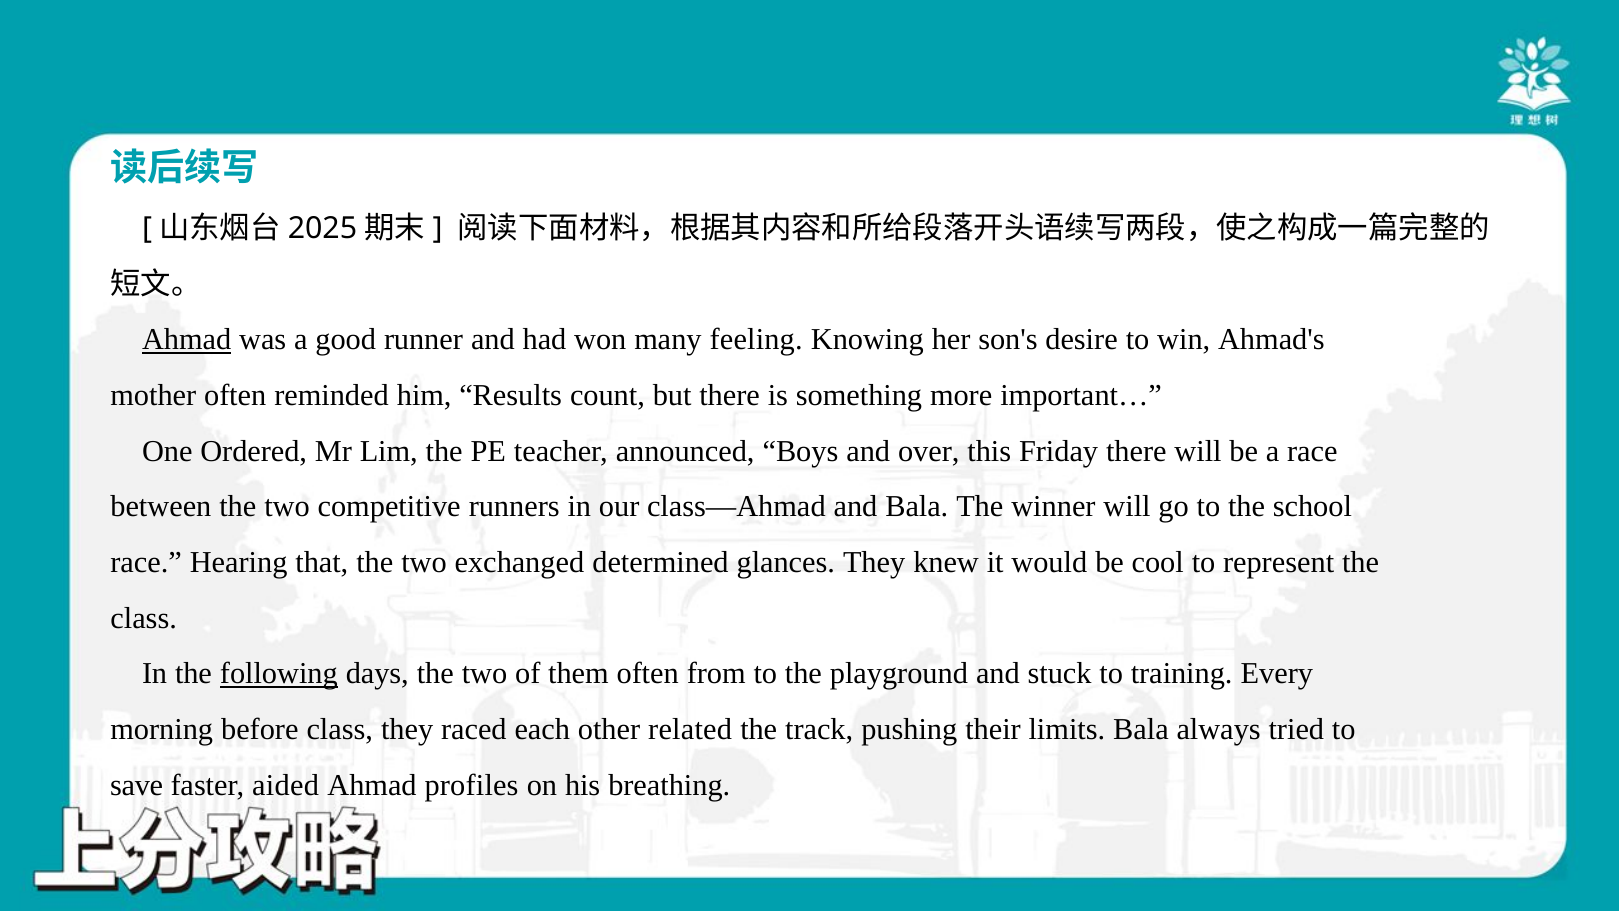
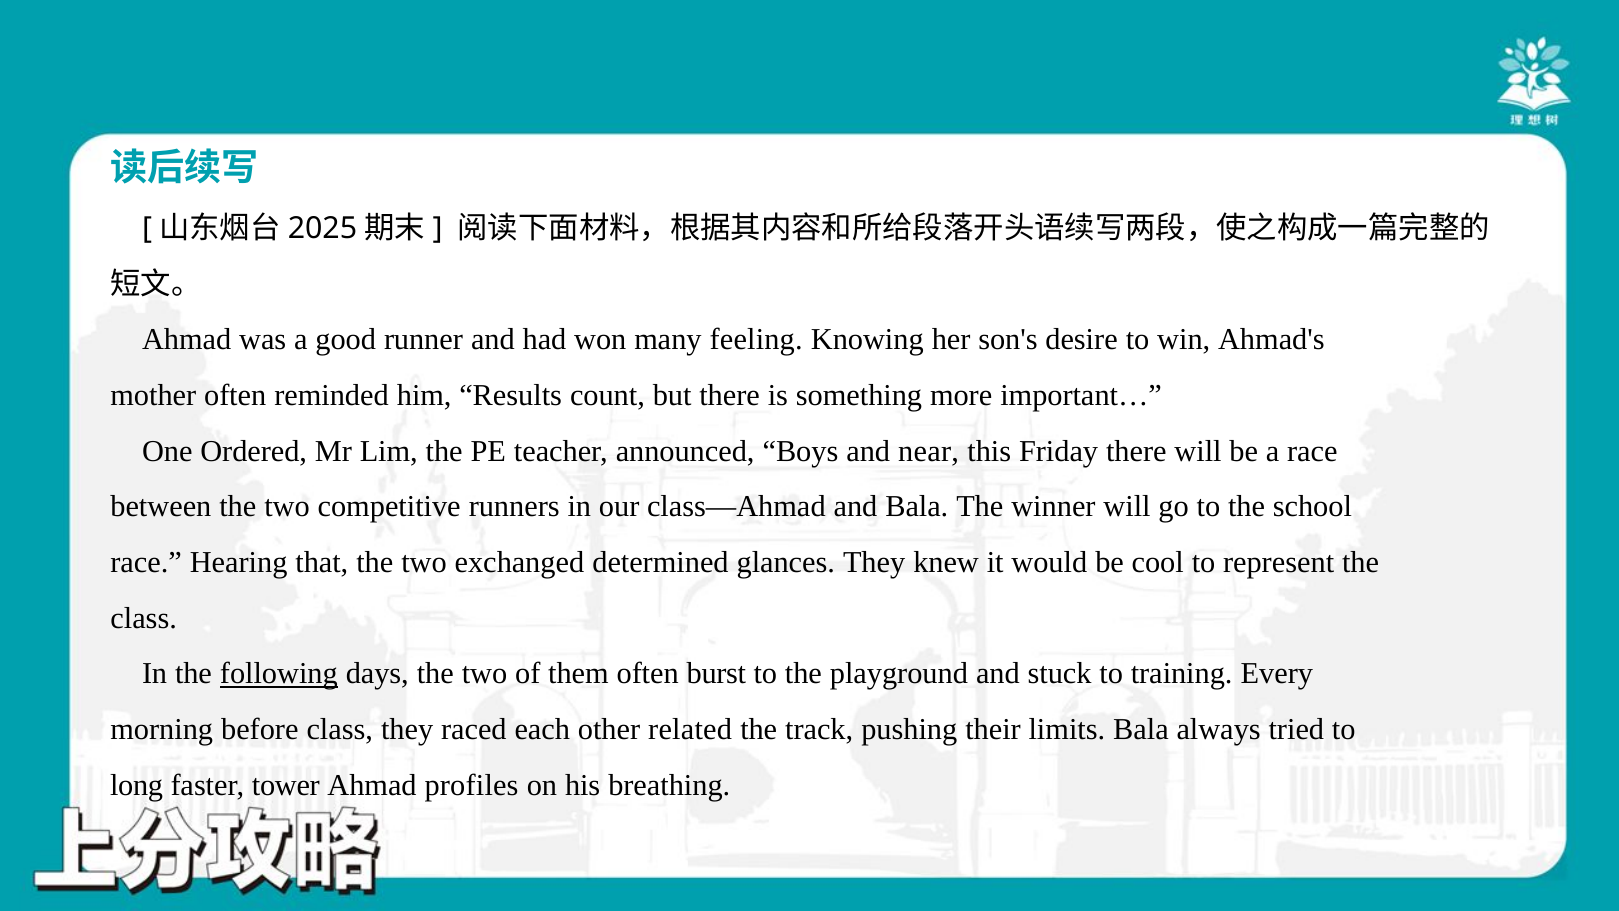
Ahmad underline: present -> none (187, 340)
over: over -> near (929, 451)
from: from -> burst (716, 674)
save: save -> long (137, 785)
aided: aided -> tower (286, 785)
